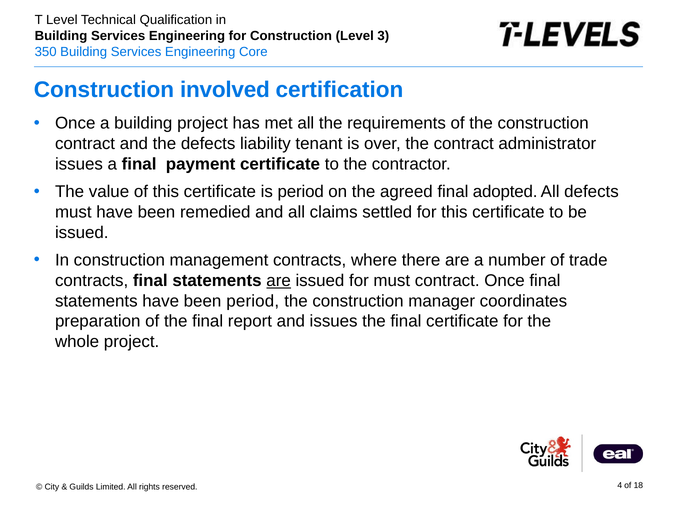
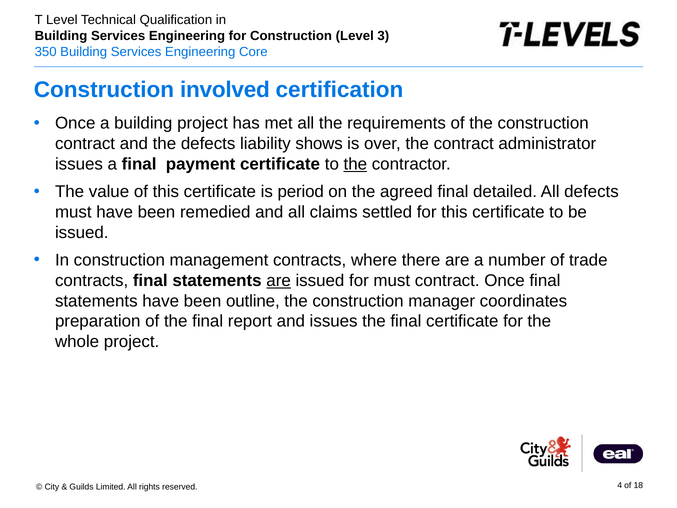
tenant: tenant -> shows (319, 144)
the underline: none -> present (355, 164)
adopted: adopted -> detailed (505, 192)
been period: period -> outline (253, 301)
